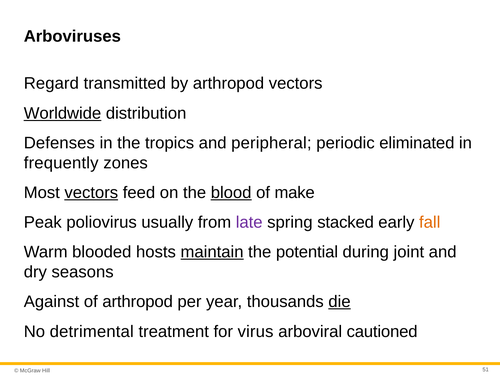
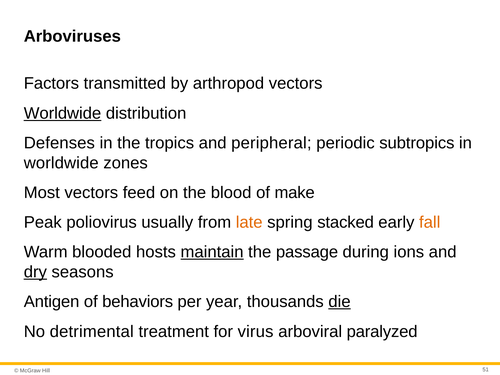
Regard: Regard -> Factors (51, 83)
eliminated: eliminated -> subtropics (417, 143)
frequently: frequently -> worldwide (61, 163)
vectors underline: present -> none (91, 193)
blood underline: present -> none (231, 193)
late colour: purple -> orange (249, 222)
potential: potential -> passage (307, 252)
joint: joint -> ions (409, 252)
dry underline: none -> present (35, 272)
Against: Against -> Antigen (52, 302)
of arthropod: arthropod -> behaviors (138, 302)
cautioned: cautioned -> paralyzed (382, 332)
